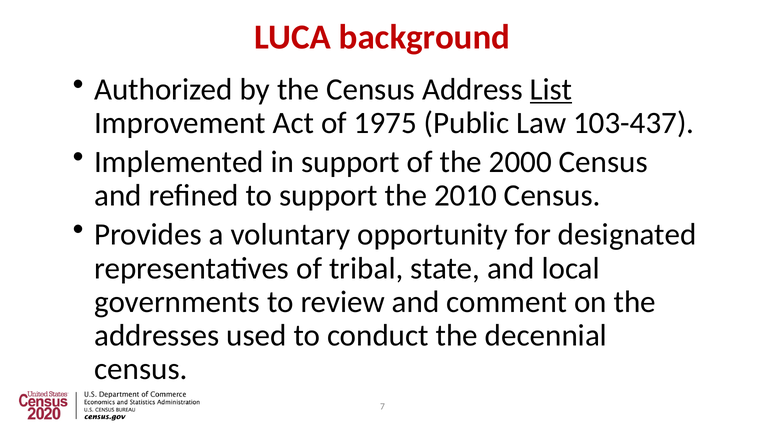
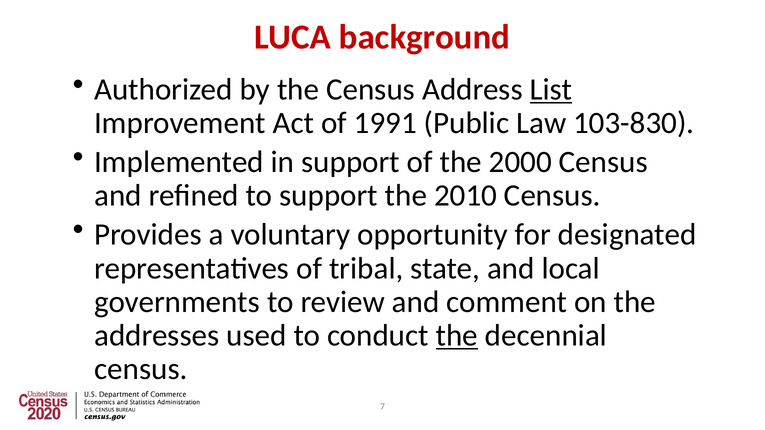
1975: 1975 -> 1991 (385, 123)
103-437: 103-437 -> 103-830 (634, 123)
the underline: none -> present (457, 336)
